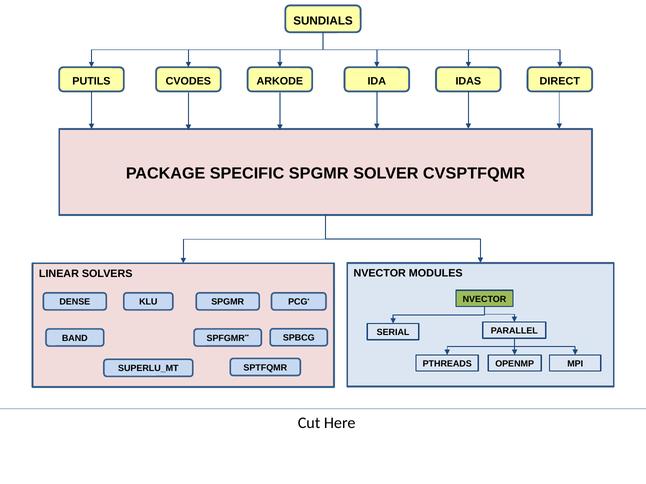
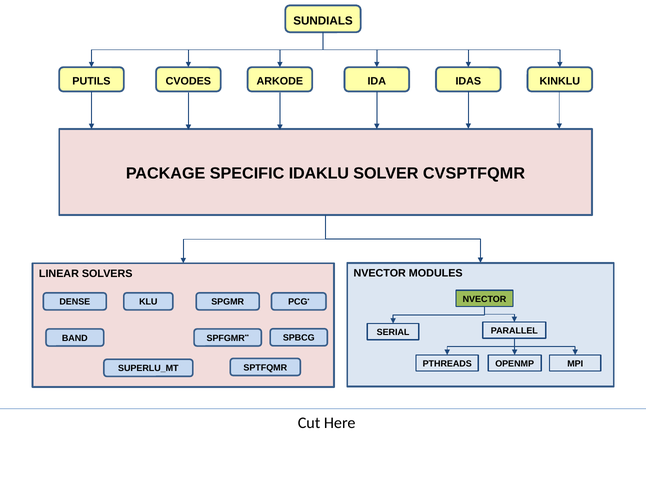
DIRECT: DIRECT -> KINKLU (560, 81)
SPECIFIC SPGMR: SPGMR -> IDAKLU (319, 173)
